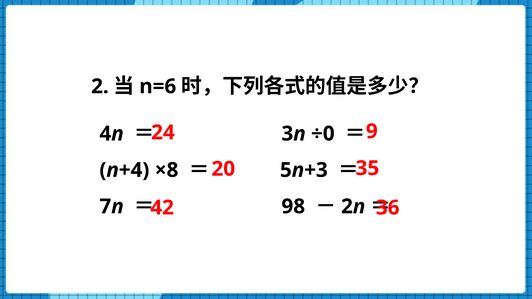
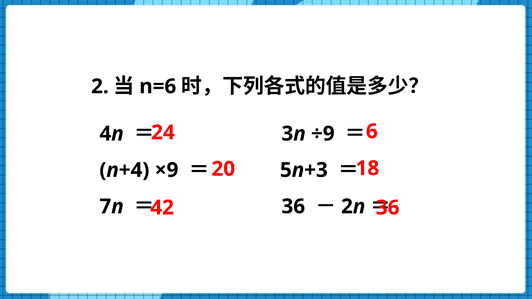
9: 9 -> 6 (372, 131)
÷0: ÷0 -> ÷9 (323, 134)
35: 35 -> 18 (367, 168)
×8: ×8 -> ×9 (167, 170)
98: 98 -> 36 (293, 207)
